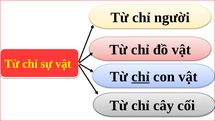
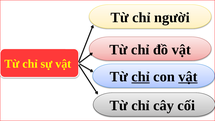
vật underline: none -> present (188, 77)
